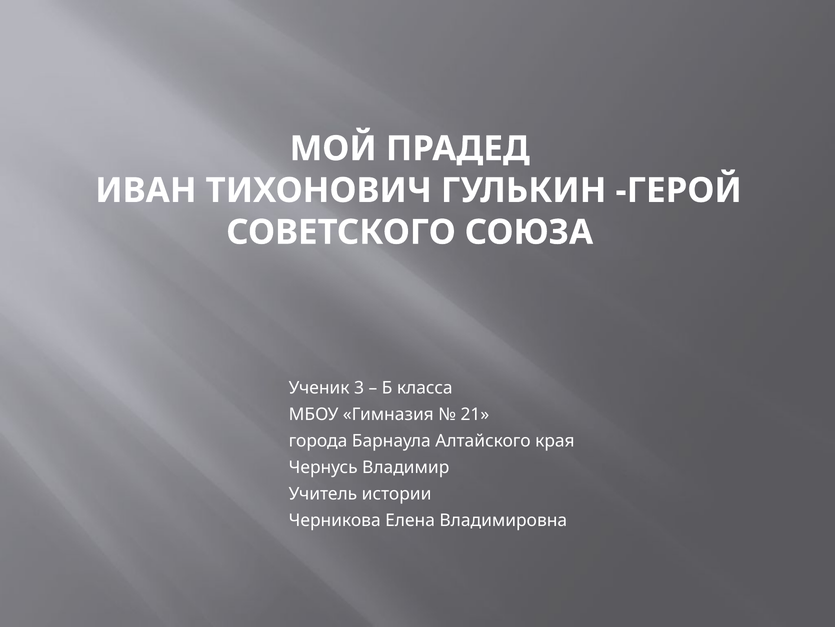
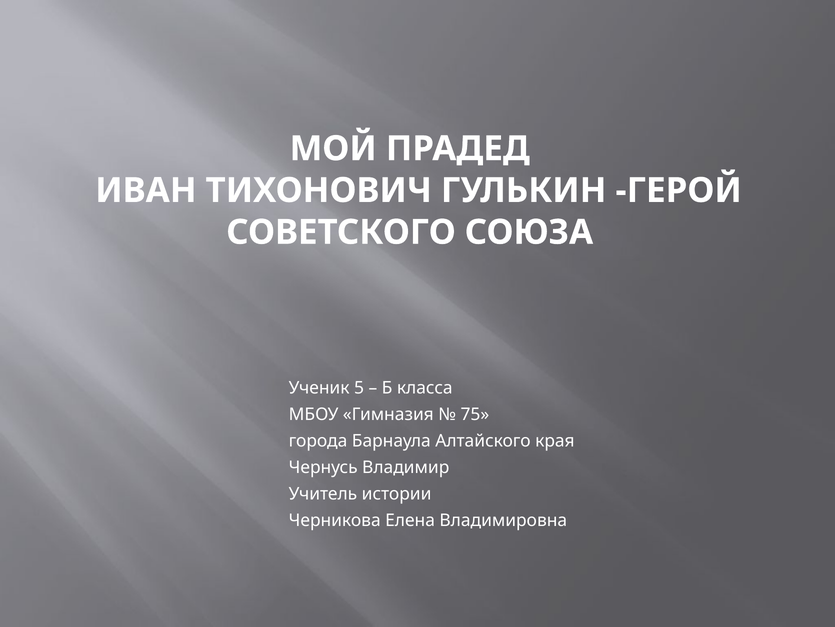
3: 3 -> 5 (359, 388)
21: 21 -> 75 (475, 414)
